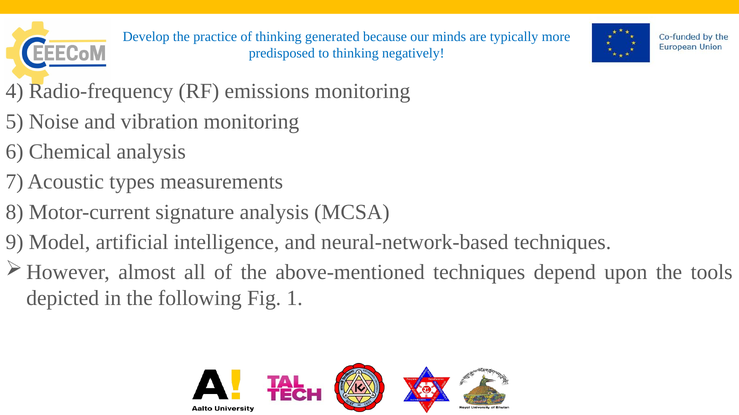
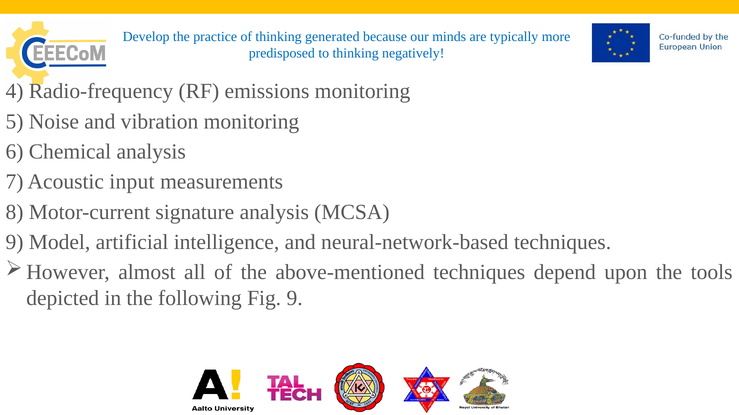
types: types -> input (132, 182)
Fig 1: 1 -> 9 (295, 299)
